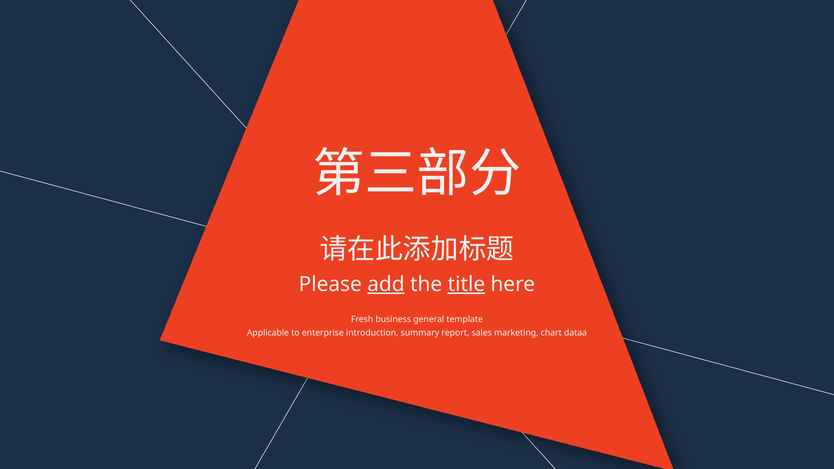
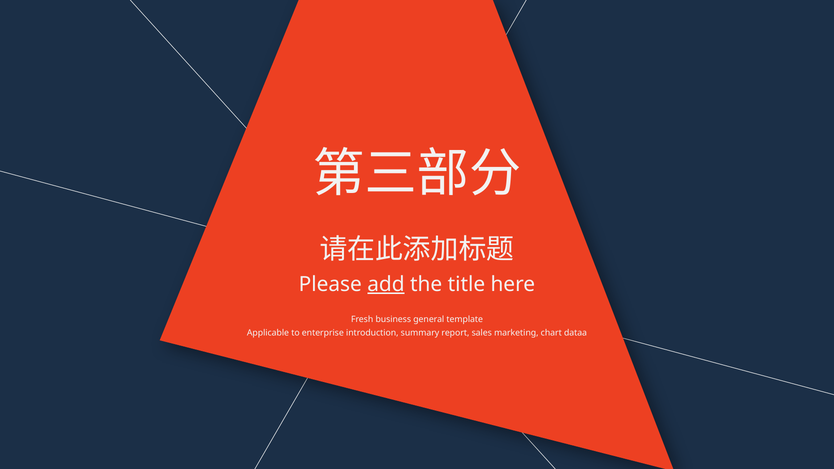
title underline: present -> none (466, 284)
